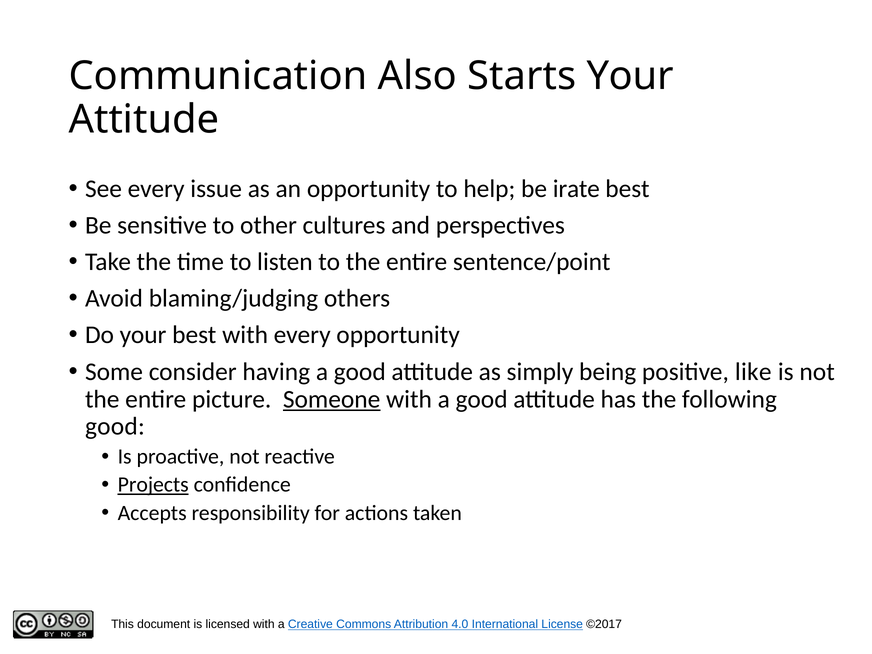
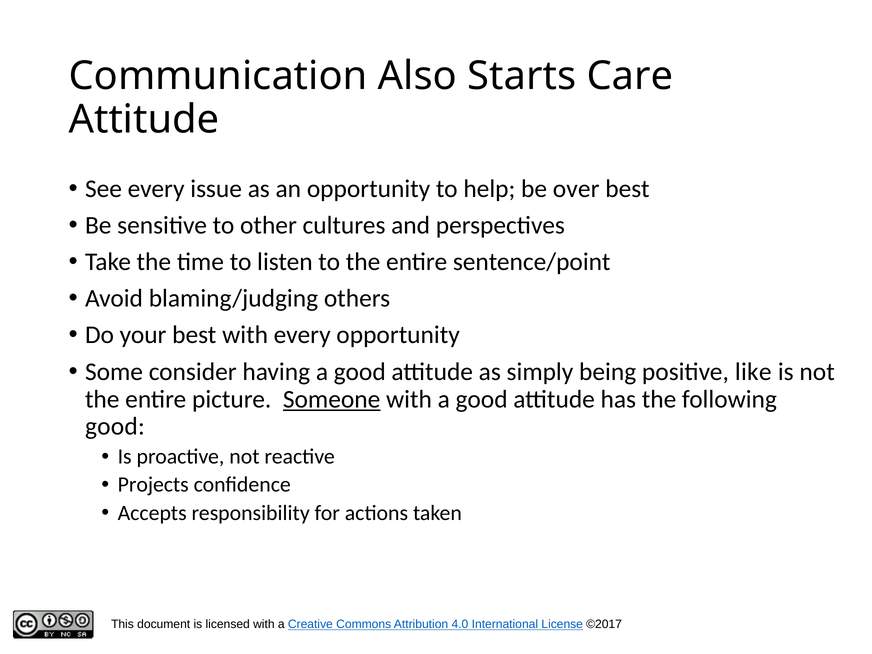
Starts Your: Your -> Care (630, 76)
irate: irate -> over (576, 189)
Projects underline: present -> none (153, 485)
